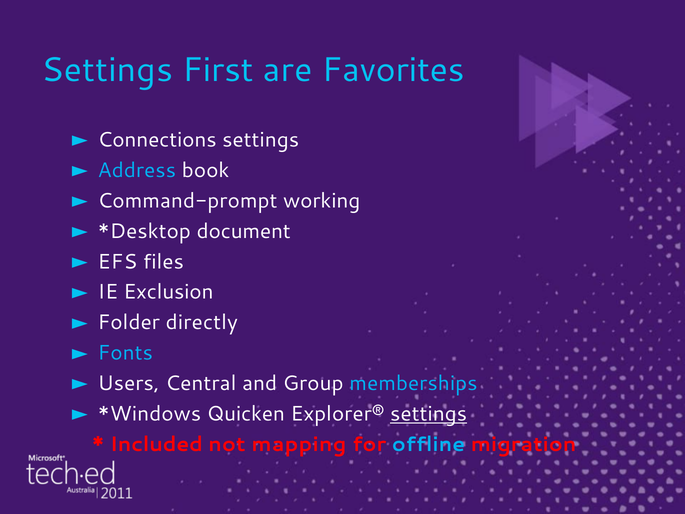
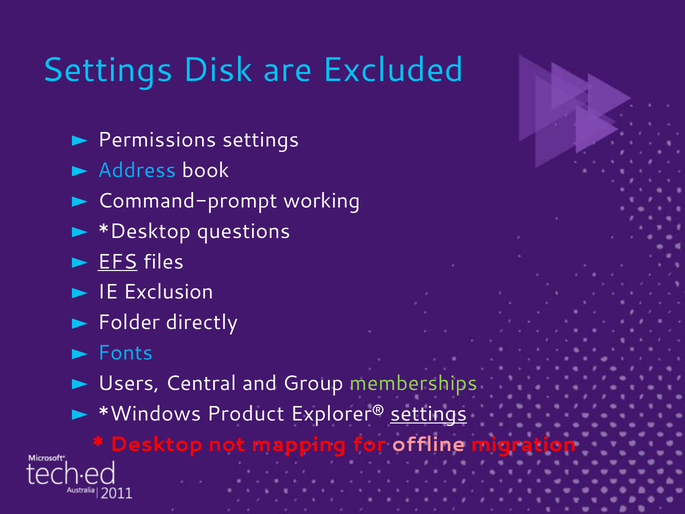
First: First -> Disk (218, 70)
Favorites: Favorites -> Excluded (393, 70)
Connections: Connections -> Permissions (157, 140)
document: document -> questions (244, 231)
EFS underline: none -> present (117, 261)
memberships colour: light blue -> light green (413, 383)
Quicken: Quicken -> Product (246, 414)
Included: Included -> Desktop (156, 444)
offline colour: light blue -> pink (428, 444)
